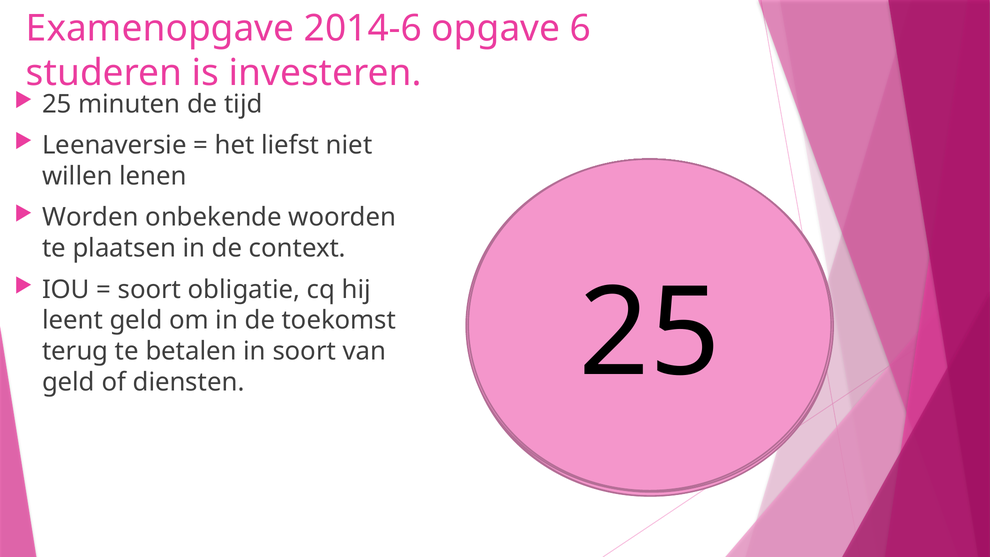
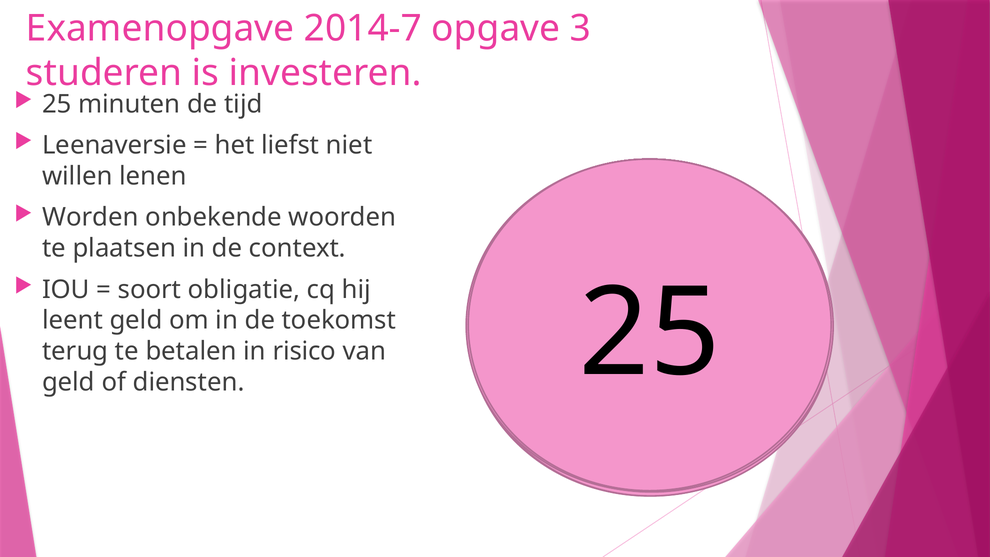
2014-6: 2014-6 -> 2014-7 (363, 29)
6: 6 -> 3 (580, 29)
in soort: soort -> risico (304, 351)
